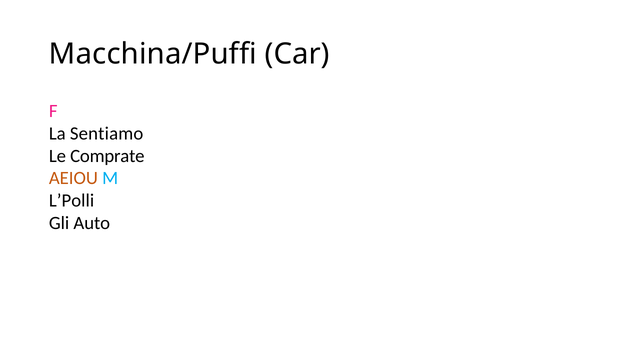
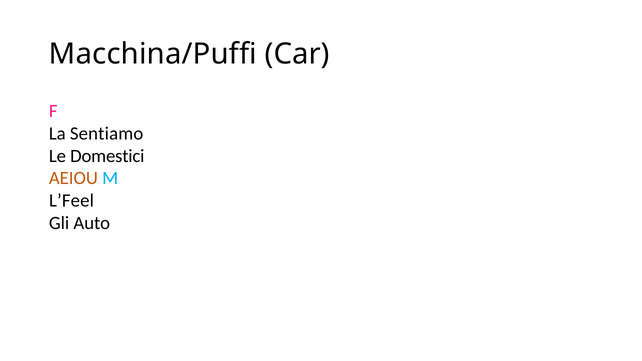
Comprate: Comprate -> Domestici (107, 156)
L’Polli: L’Polli -> L’Feel (72, 201)
